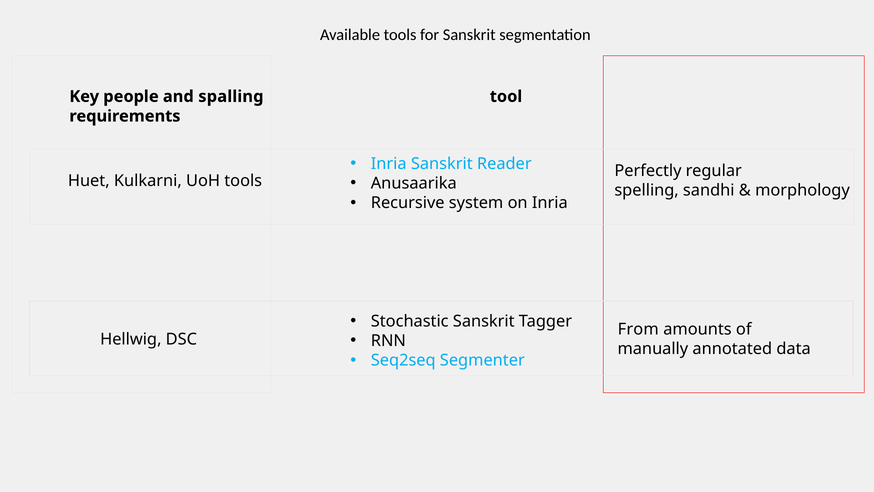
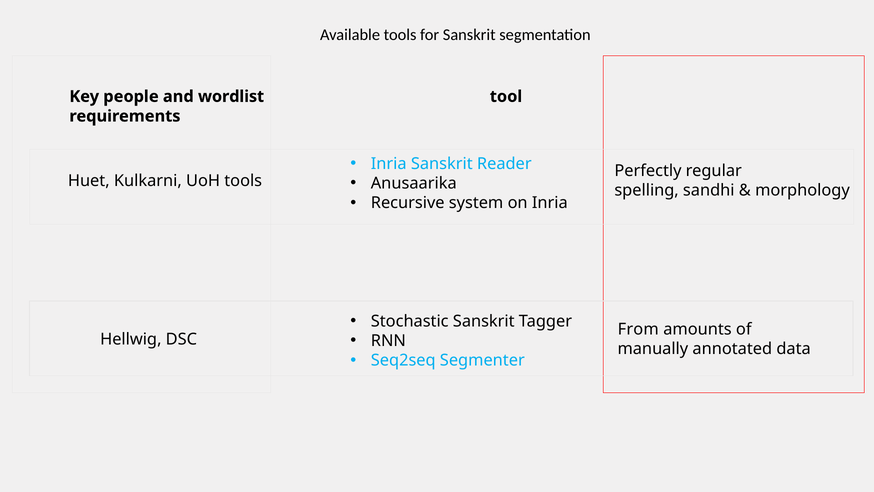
spalling: spalling -> wordlist (231, 96)
